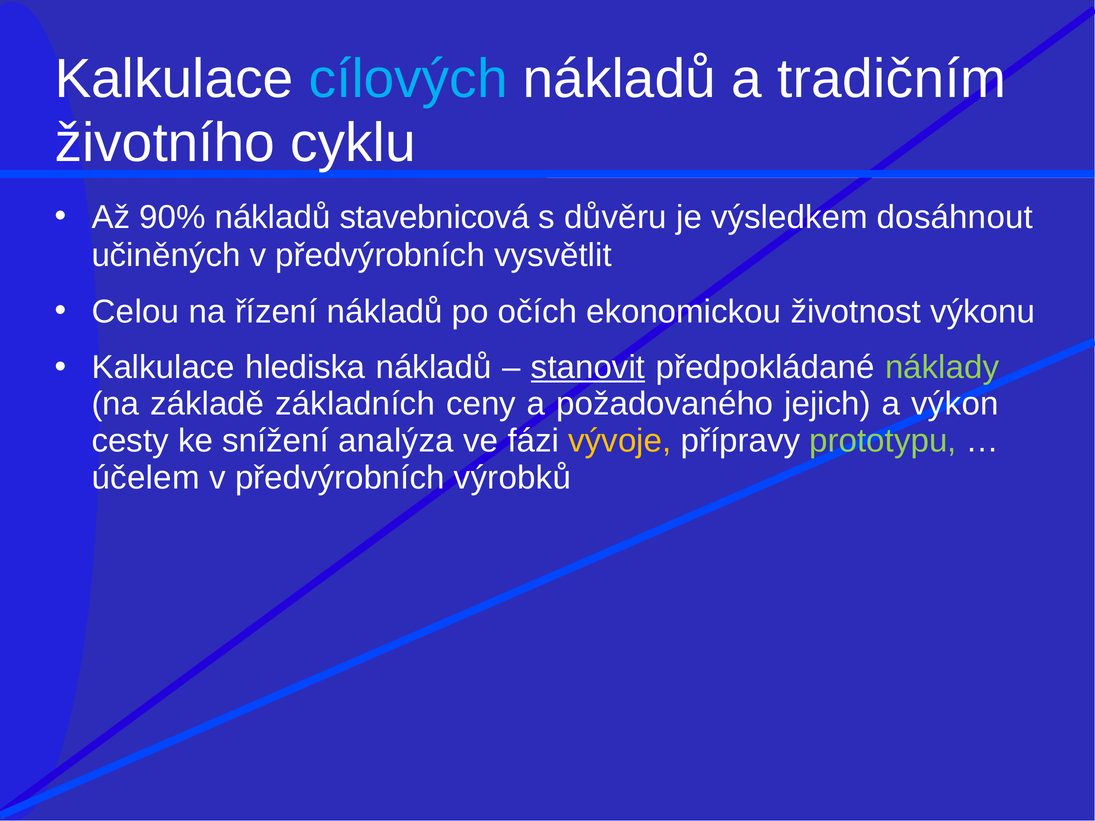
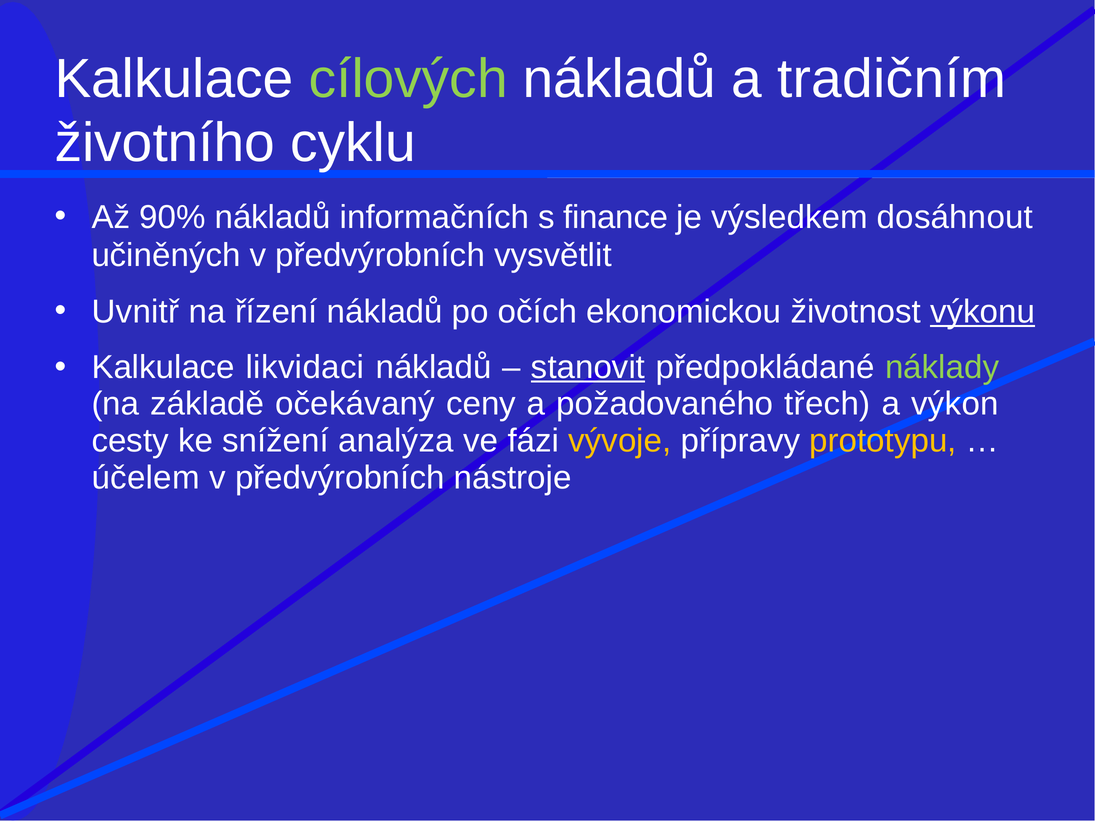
cílových colour: light blue -> light green (408, 79)
stavebnicová: stavebnicová -> informačních (434, 217)
důvěru: důvěru -> finance (616, 217)
Celou: Celou -> Uvnitř (135, 312)
výkonu underline: none -> present (983, 312)
hlediska: hlediska -> likvidaci (305, 367)
základních: základních -> očekávaný (355, 404)
jejich: jejich -> třech (827, 404)
prototypu colour: light green -> yellow (883, 441)
výrobků: výrobků -> nástroje (513, 478)
